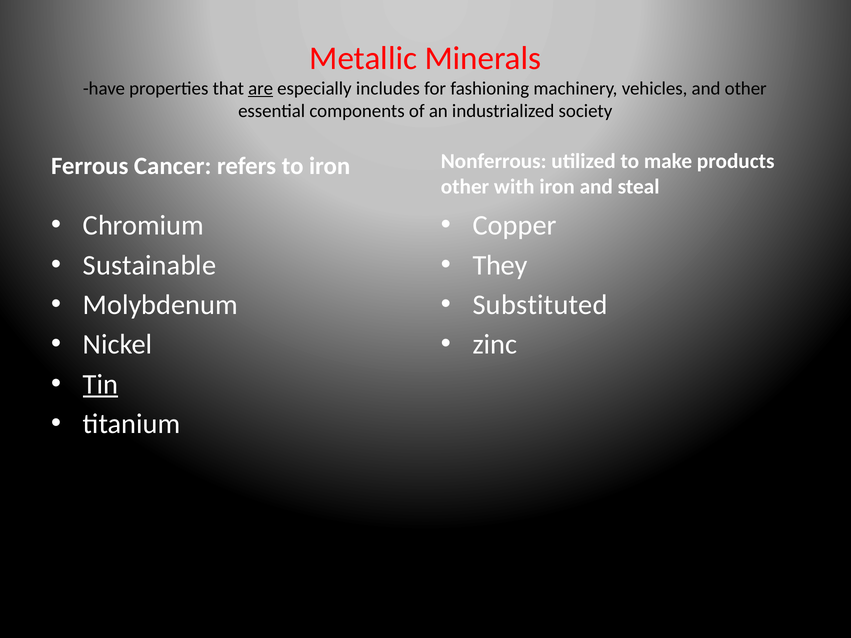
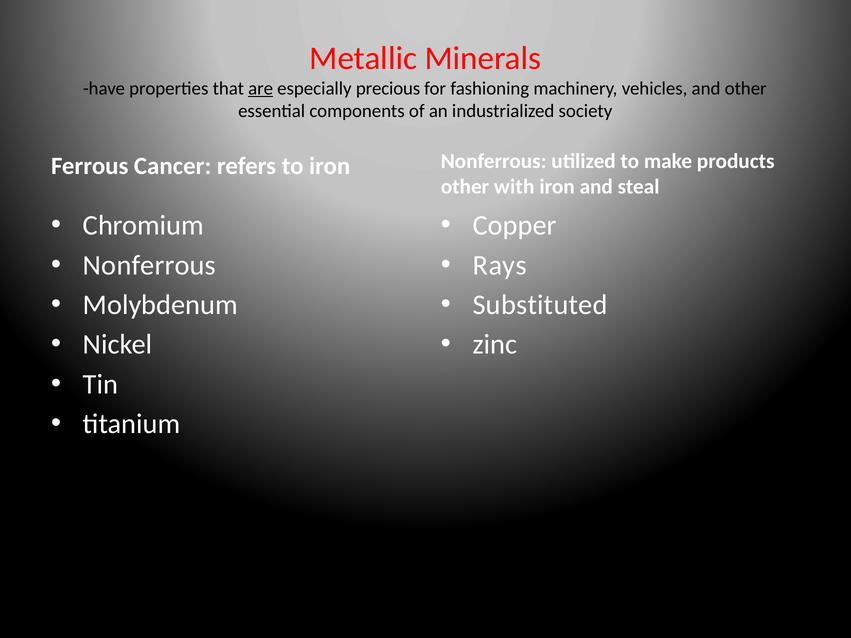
includes: includes -> precious (388, 89)
Sustainable: Sustainable -> Nonferrous (150, 265)
They: They -> Rays (500, 265)
Tin underline: present -> none (101, 384)
